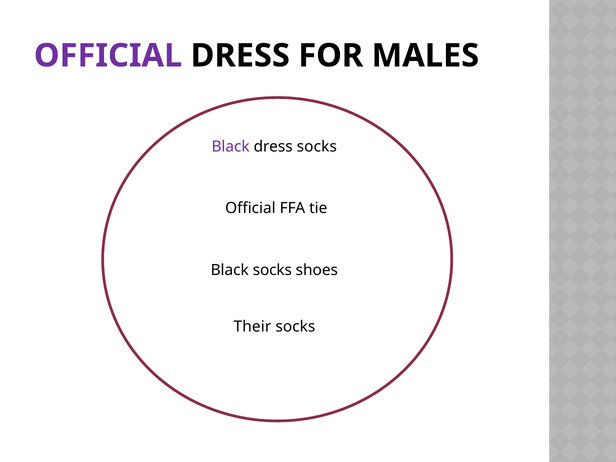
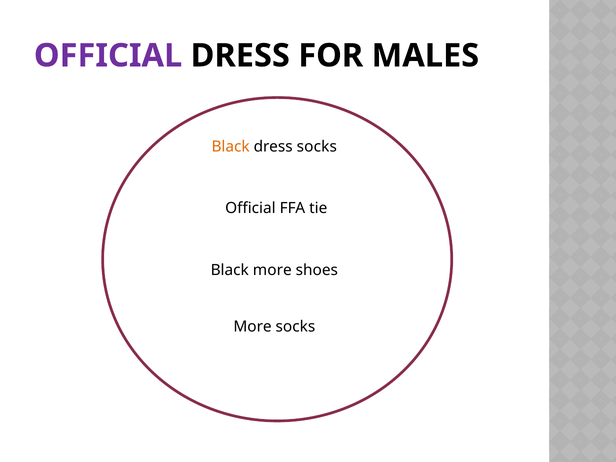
Black colour: purple -> orange (231, 147)
Black socks: socks -> more (272, 270)
Their: Their -> More (253, 326)
